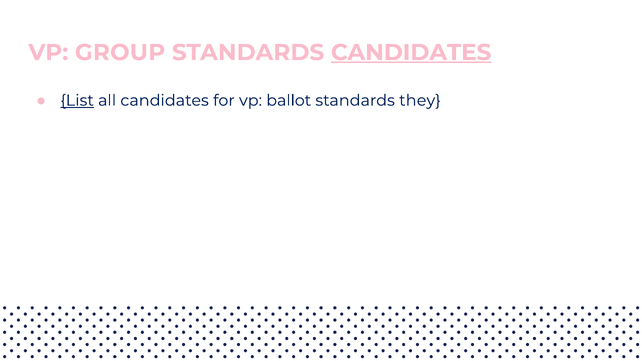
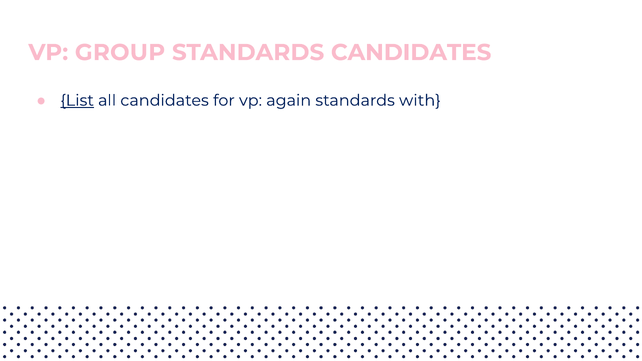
CANDIDATES underline: present -> none (411, 52)
ballot: ballot -> again (289, 100)
they: they -> with (420, 100)
